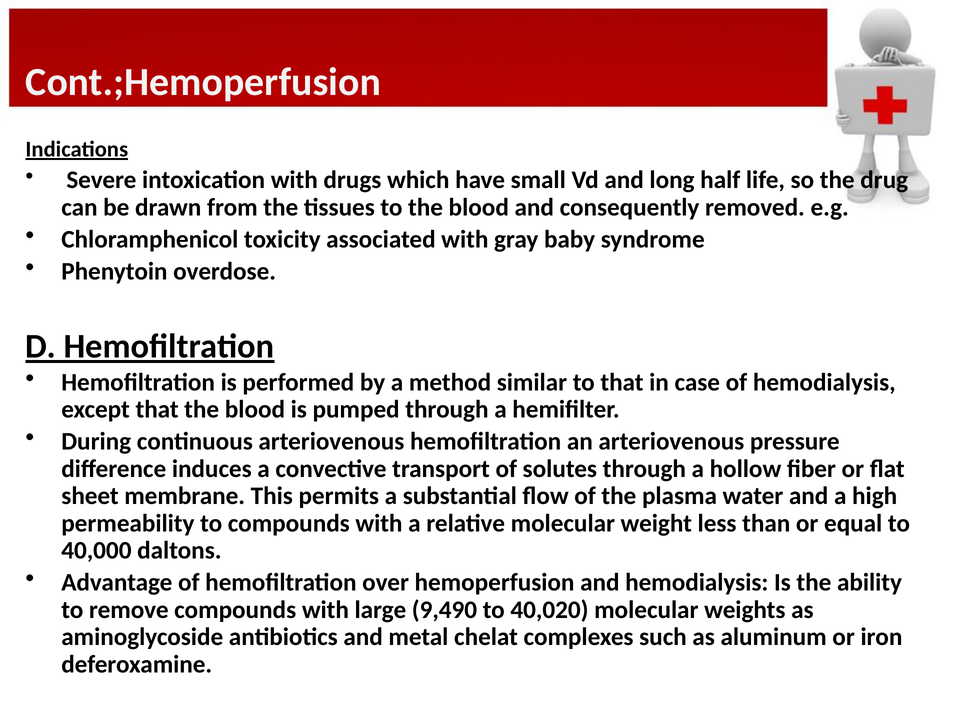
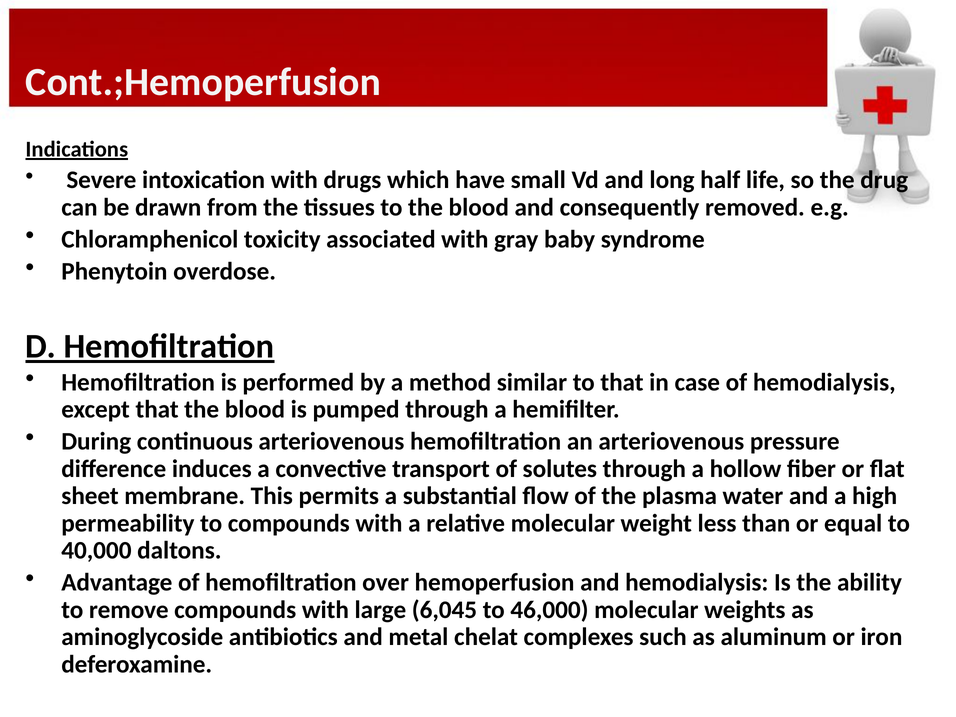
9,490: 9,490 -> 6,045 (444, 610)
40,020: 40,020 -> 46,000 (549, 610)
